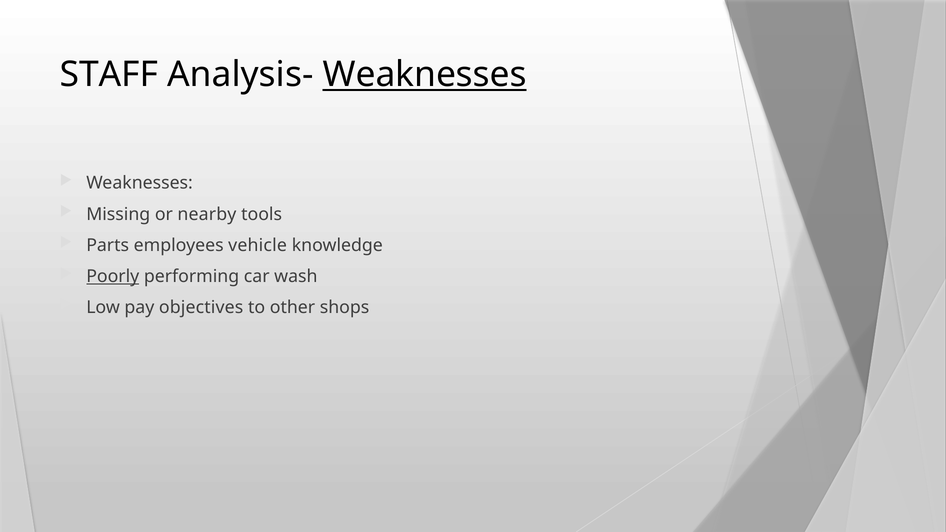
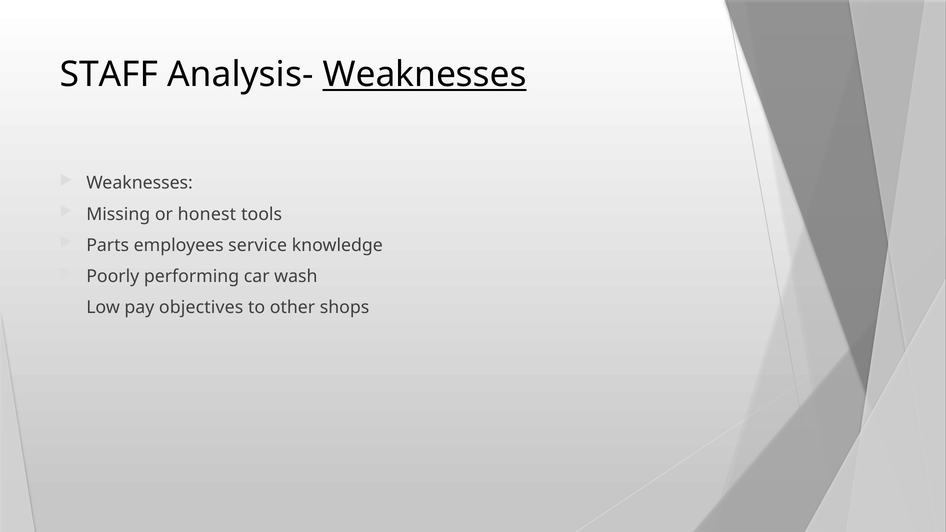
nearby: nearby -> honest (207, 214)
vehicle: vehicle -> service (258, 245)
Poorly underline: present -> none (113, 277)
